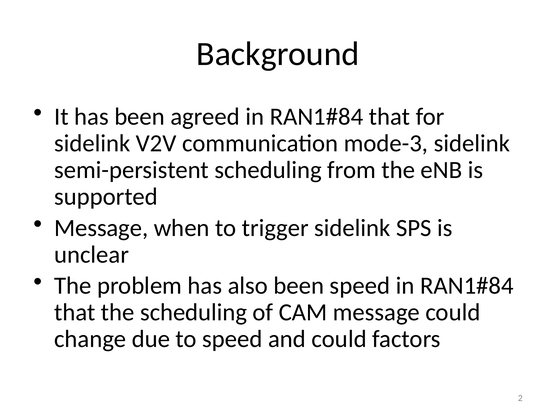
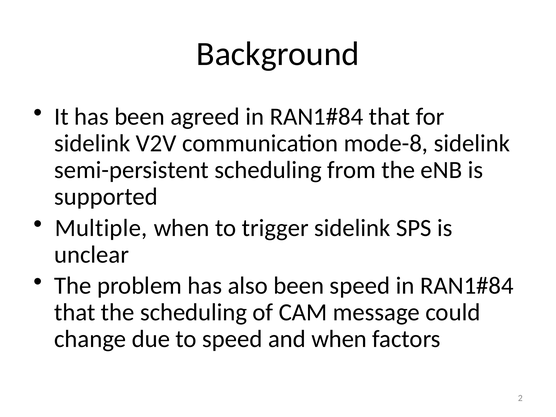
mode-3: mode-3 -> mode-8 (386, 143)
Message: Message -> Multiple (101, 228)
and could: could -> when (339, 339)
